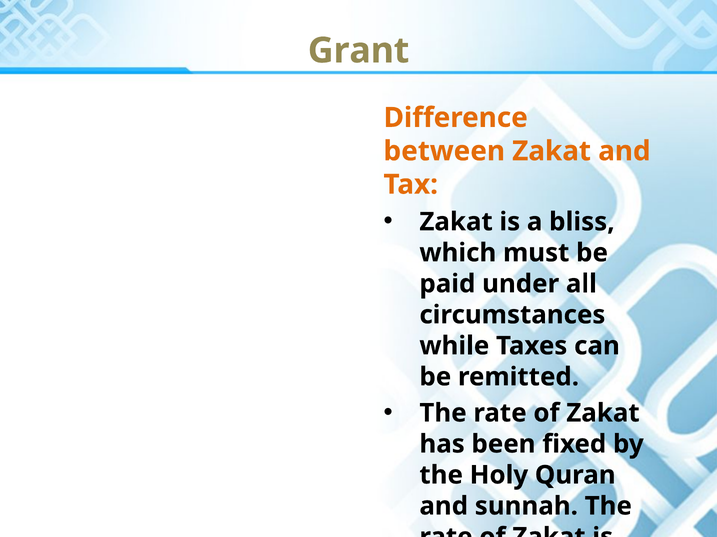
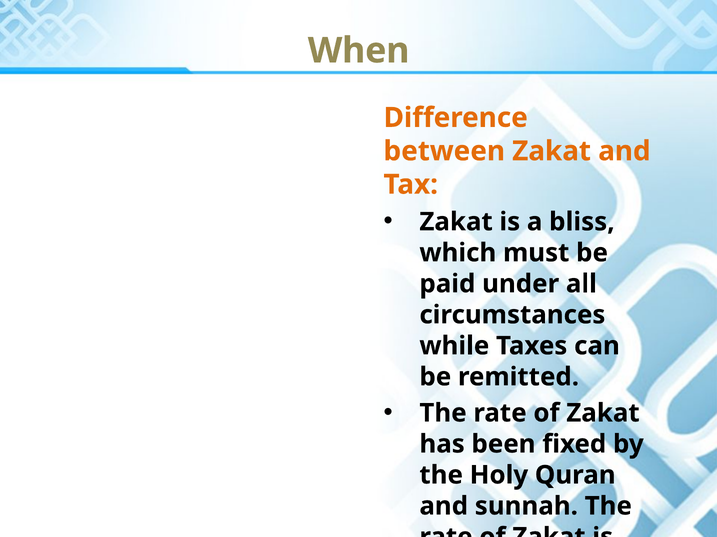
Grant: Grant -> When (359, 51)
